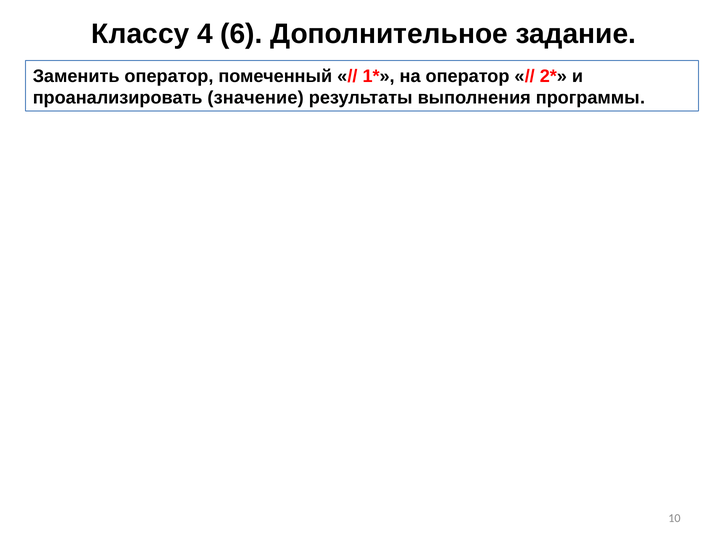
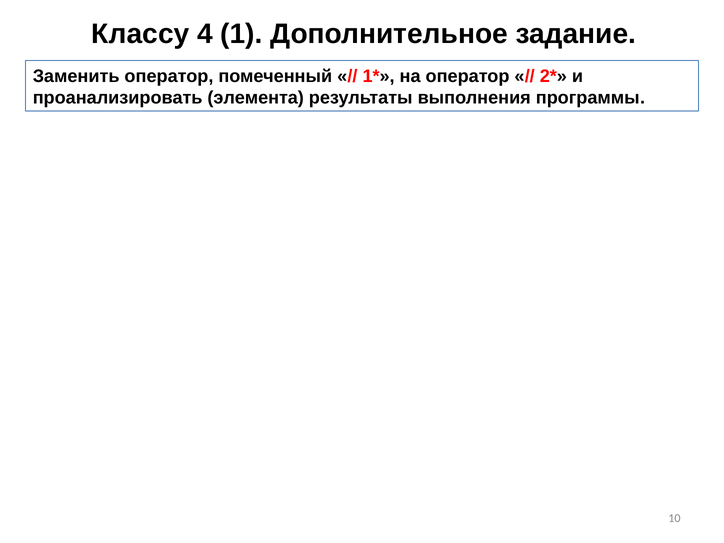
6: 6 -> 1 (242, 34)
значение: значение -> элемента (256, 98)
